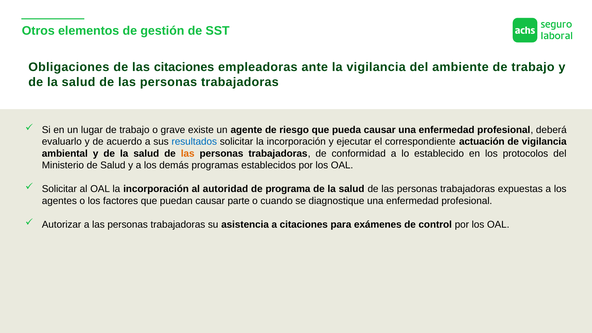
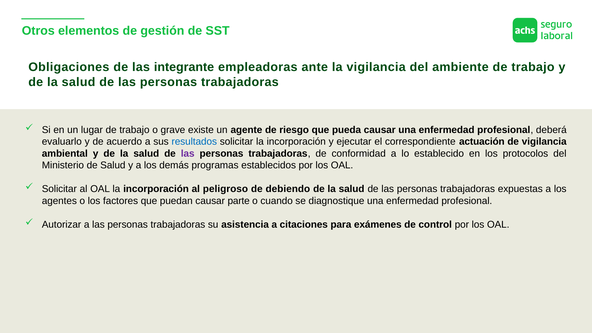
las citaciones: citaciones -> integrante (184, 67)
las colour: orange -> purple (188, 154)
autoridad: autoridad -> peligroso (225, 189)
programa: programa -> debiendo (288, 189)
